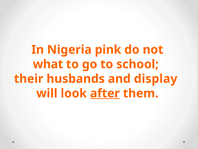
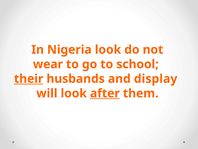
Nigeria pink: pink -> look (108, 50)
what: what -> wear (48, 64)
their underline: none -> present (29, 79)
